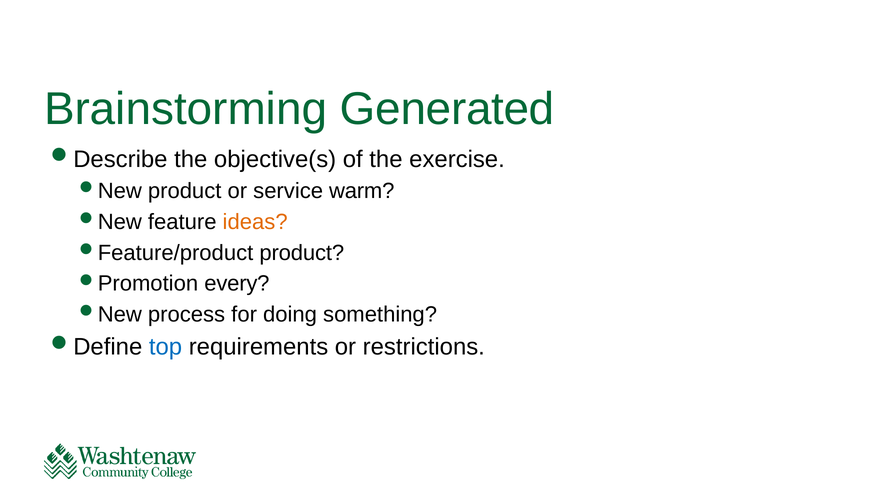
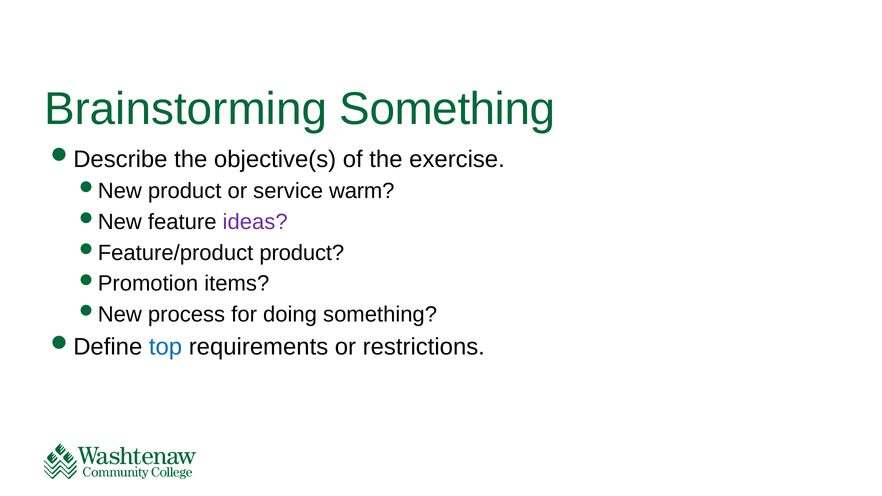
Brainstorming Generated: Generated -> Something (447, 109)
ideas colour: orange -> purple (255, 222)
every: every -> items (237, 284)
